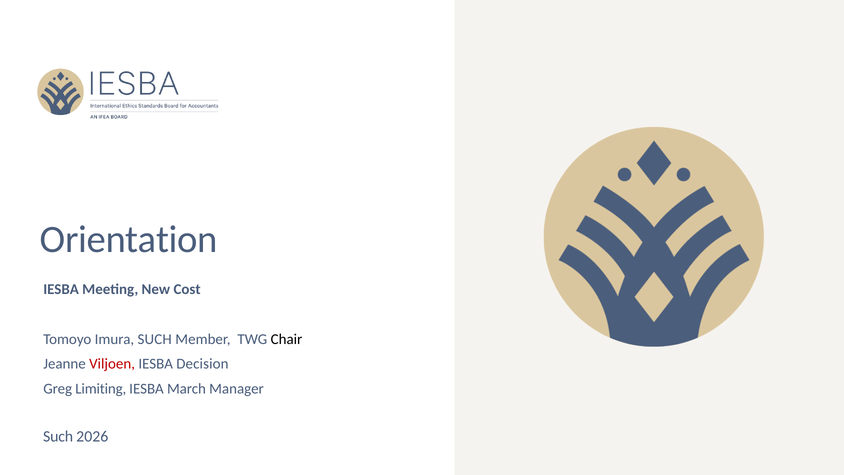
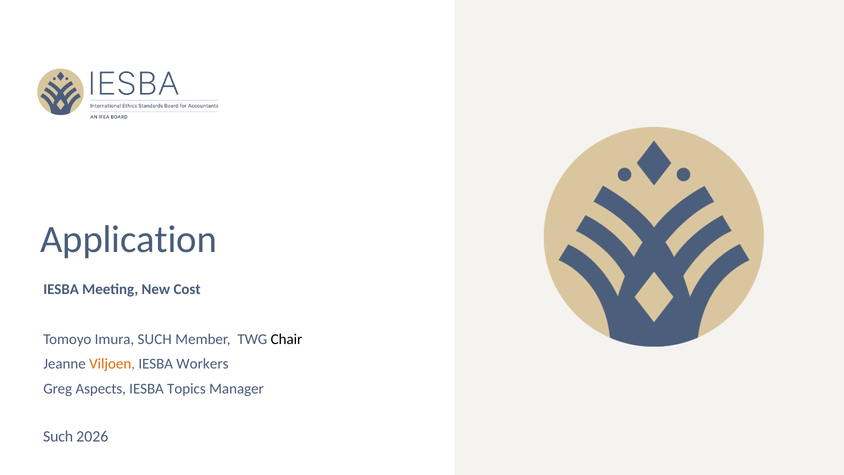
Orientation: Orientation -> Application (129, 239)
Viljoen colour: red -> orange (112, 364)
Decision: Decision -> Workers (202, 364)
Limiting: Limiting -> Aspects (101, 389)
March: March -> Topics (186, 389)
